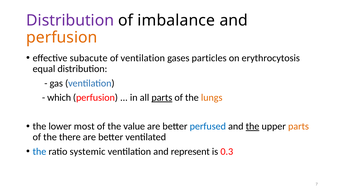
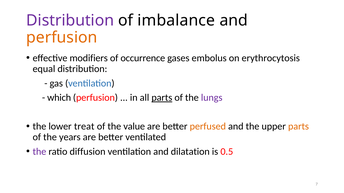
subacute: subacute -> modifiers (89, 58)
of ventilation: ventilation -> occurrence (143, 58)
particles: particles -> embolus (209, 58)
lungs colour: orange -> purple (212, 98)
most: most -> treat (84, 127)
perfused colour: blue -> orange (208, 127)
the underline: present -> none (253, 127)
there: there -> years (70, 138)
the colour: blue -> purple (39, 152)
systemic: systemic -> diffusion (88, 152)
represent: represent -> dilatation (190, 152)
0.3: 0.3 -> 0.5 (227, 152)
